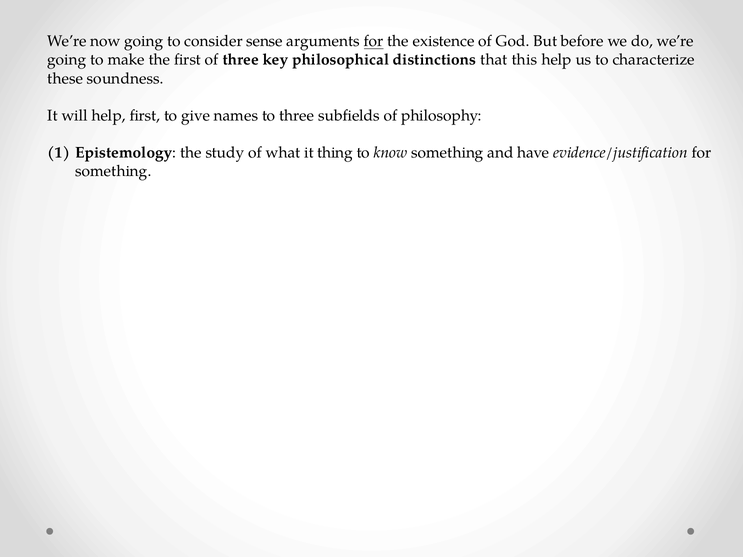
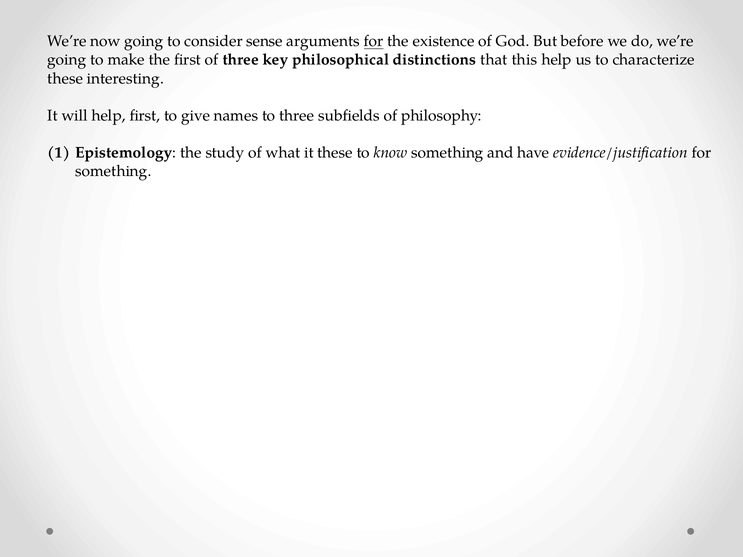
soundness: soundness -> interesting (125, 78)
it thing: thing -> these (335, 153)
